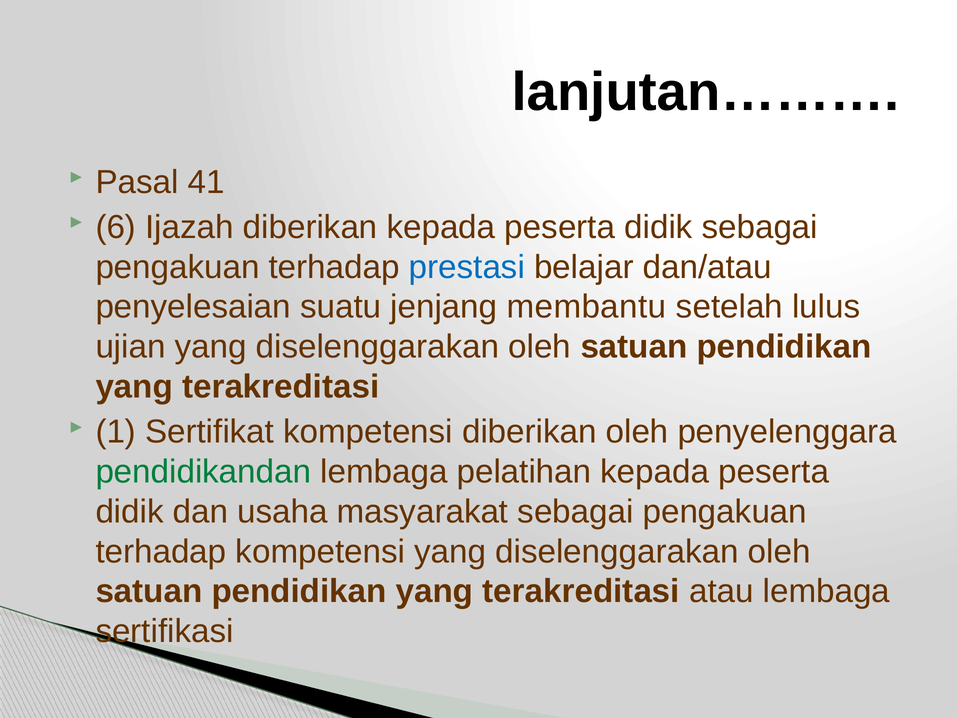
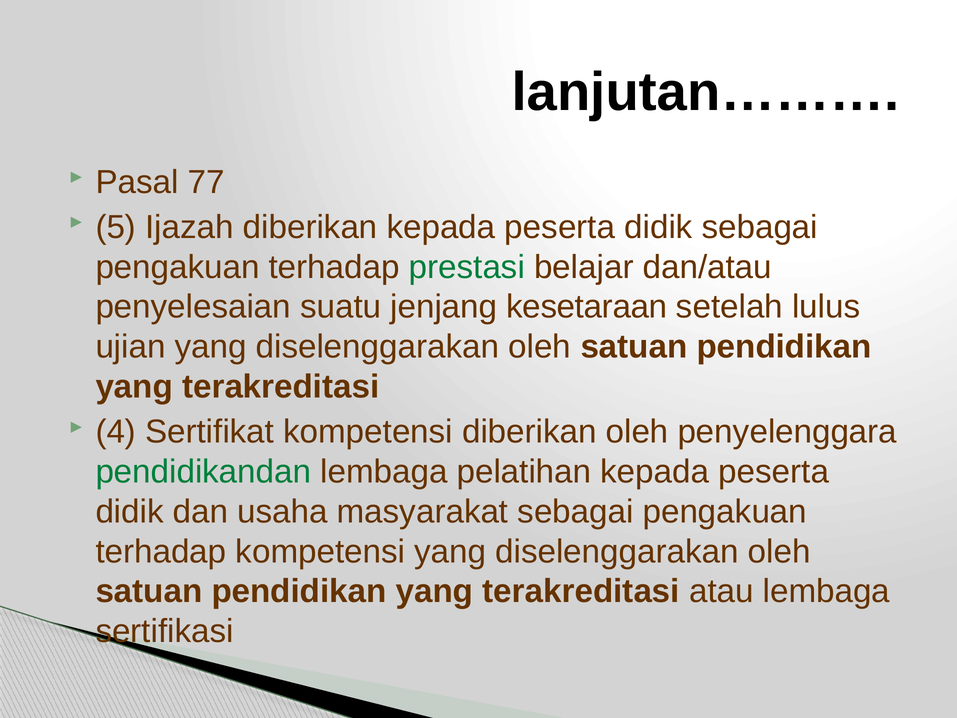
41: 41 -> 77 (206, 182)
6: 6 -> 5 (116, 227)
prestasi colour: blue -> green (467, 267)
membantu: membantu -> kesetaraan (587, 307)
1: 1 -> 4 (116, 432)
